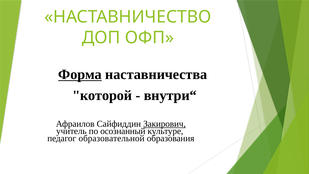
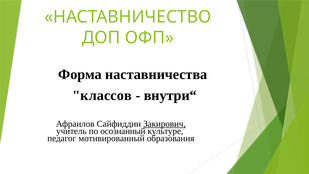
Форма underline: present -> none (80, 74)
которой: которой -> классов (102, 95)
образовательной: образовательной -> мотивированный (112, 138)
